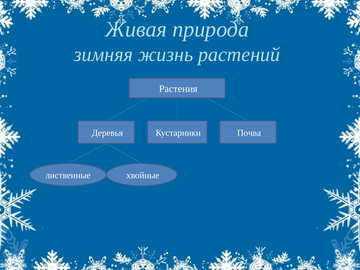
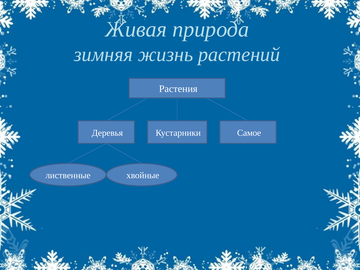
Почва: Почва -> Самое (249, 133)
